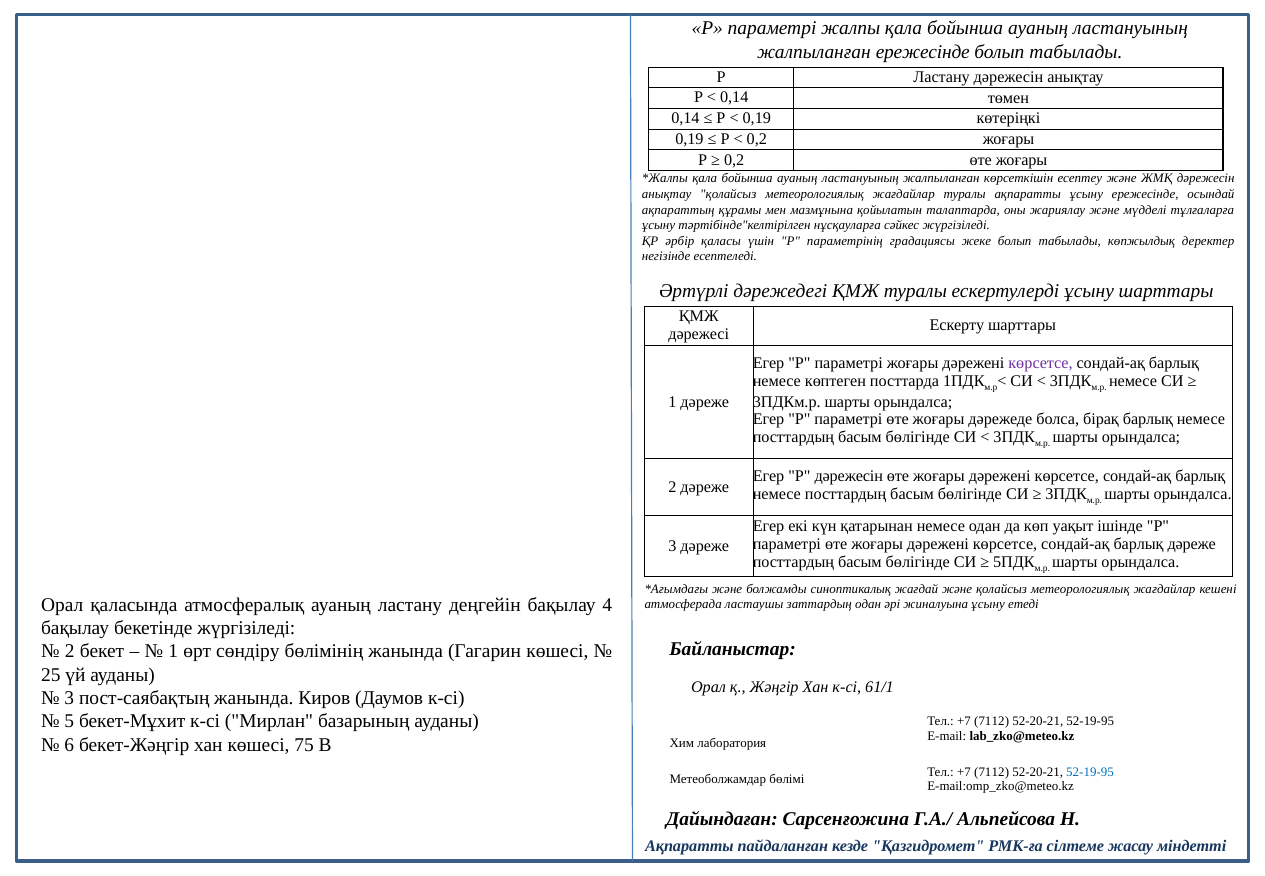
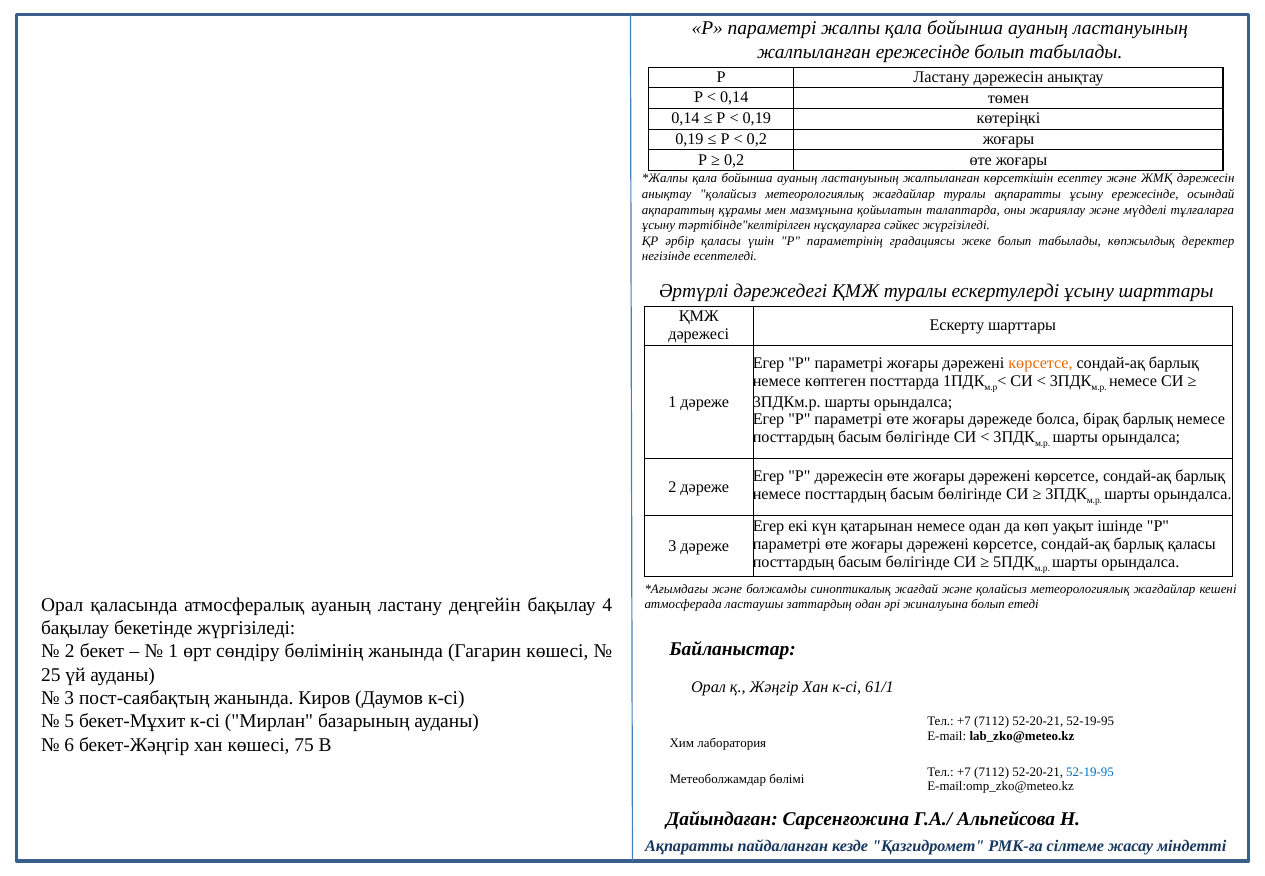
көрсетсе colour: purple -> orange (1040, 363)
барлық дәреже: дәреже -> қаласы (1192, 544)
жиналуына ұсыну: ұсыну -> болып (988, 604)
